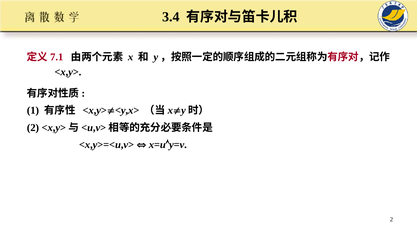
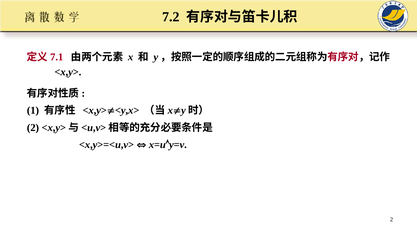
3.4: 3.4 -> 7.2 (171, 17)
